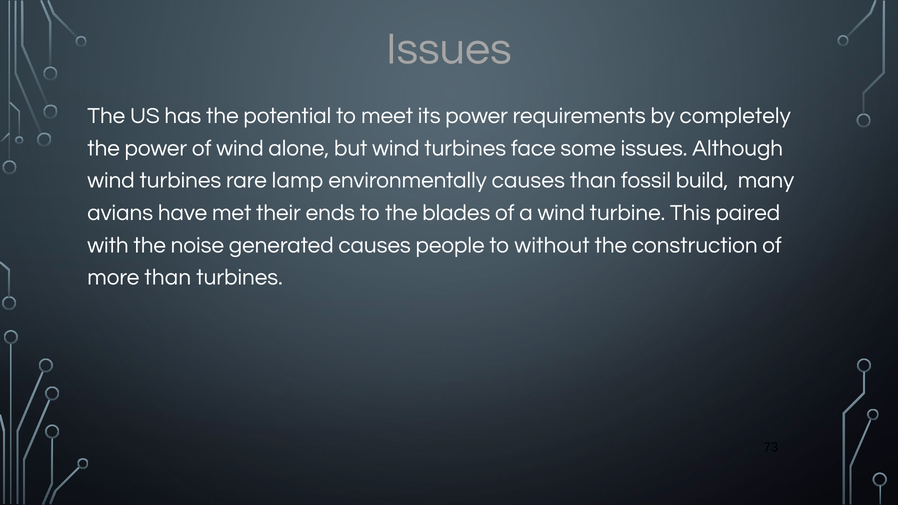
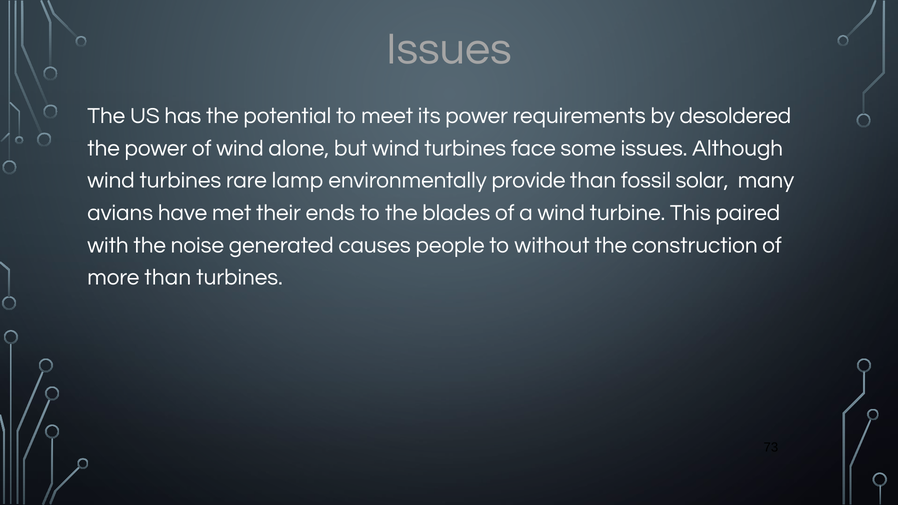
completely: completely -> desoldered (735, 116)
environmentally causes: causes -> provide (529, 181)
build: build -> solar (702, 181)
